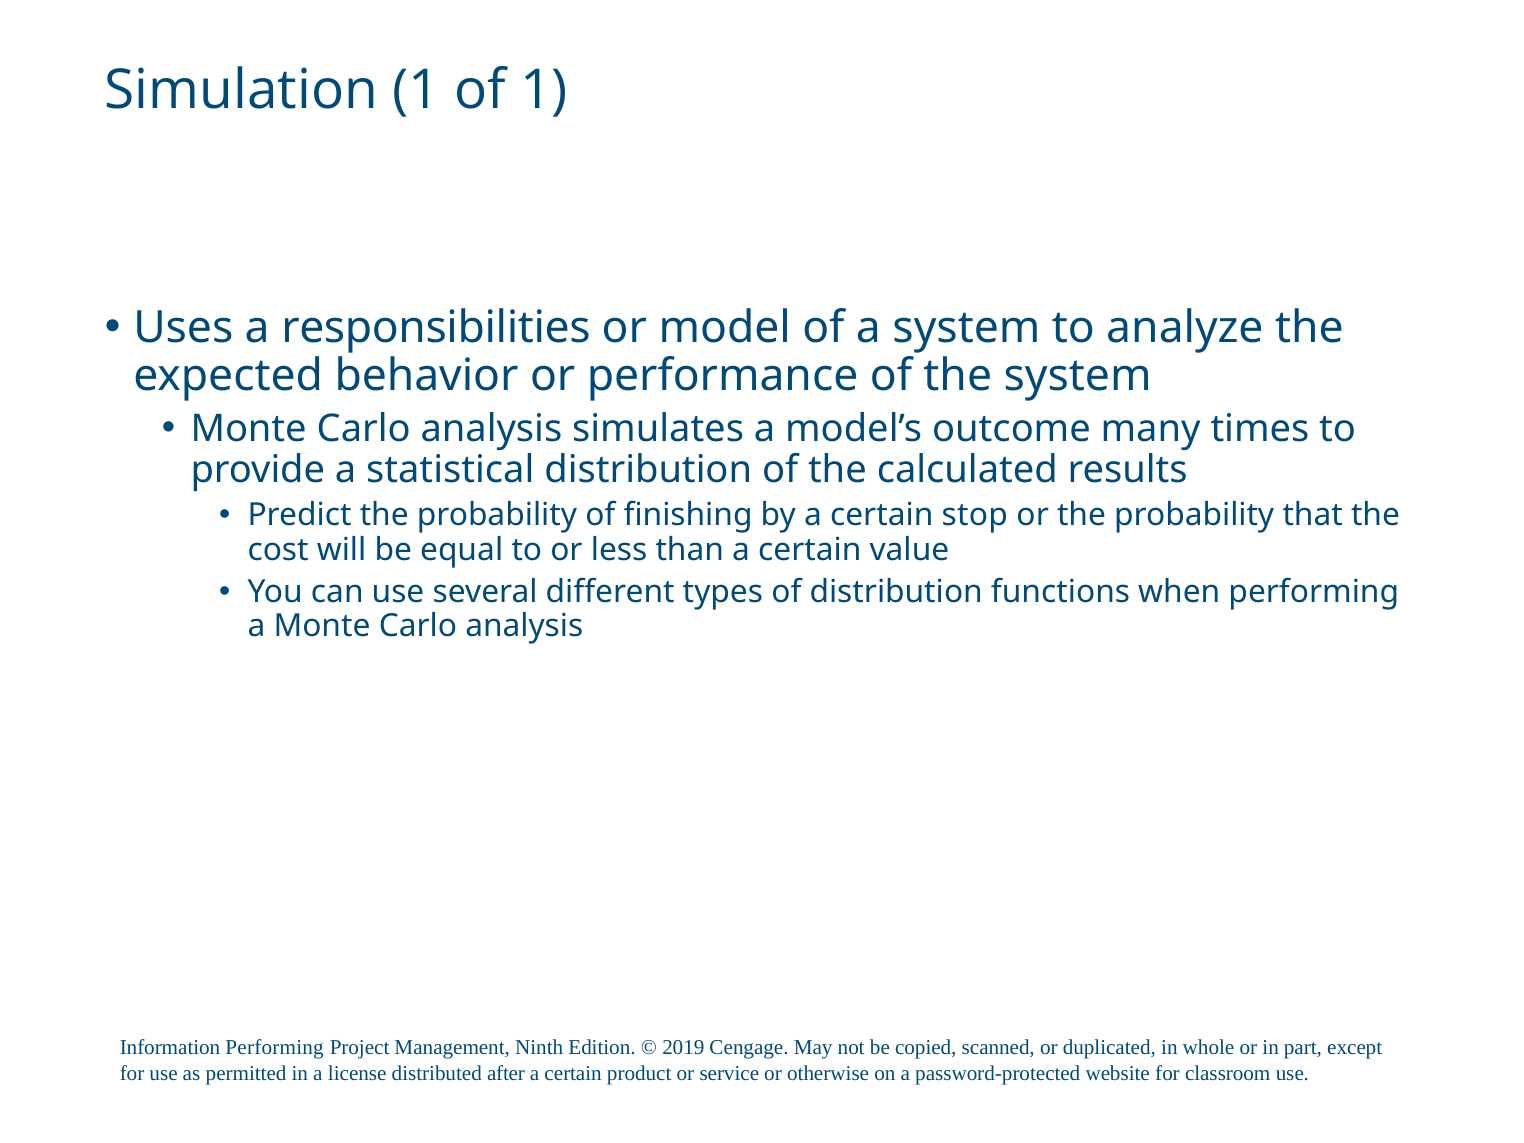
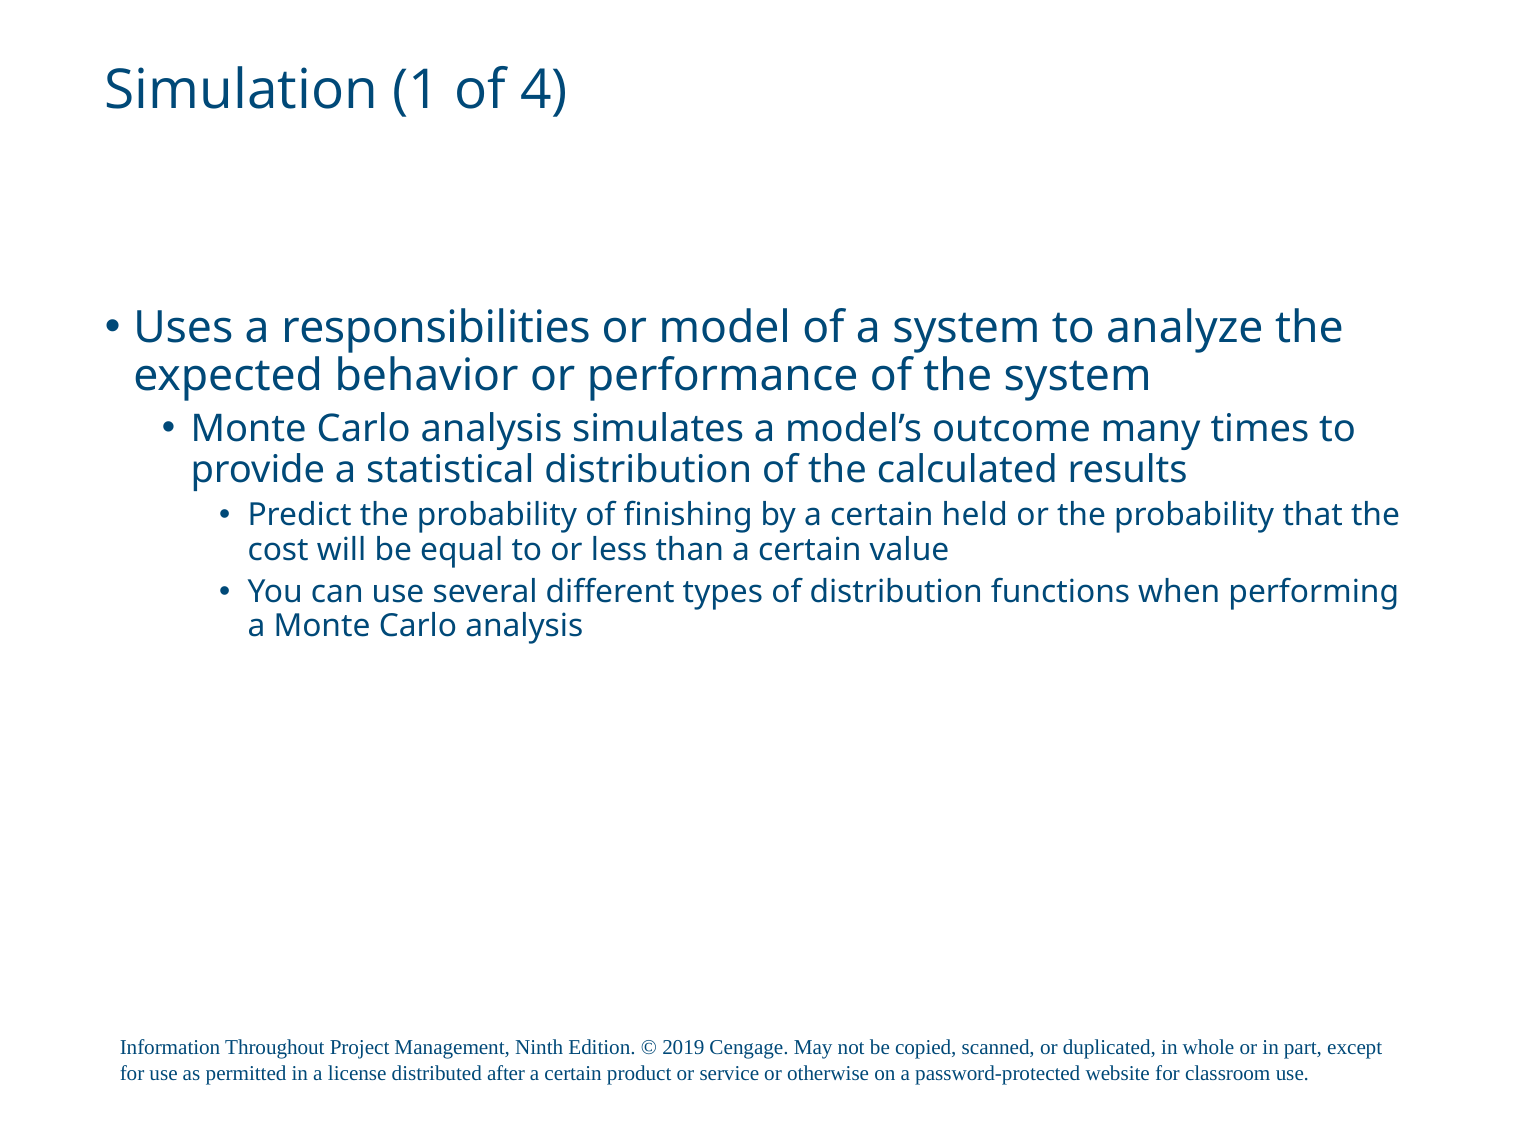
of 1: 1 -> 4 (544, 90)
stop: stop -> held (975, 515)
Information Performing: Performing -> Throughout (275, 1048)
